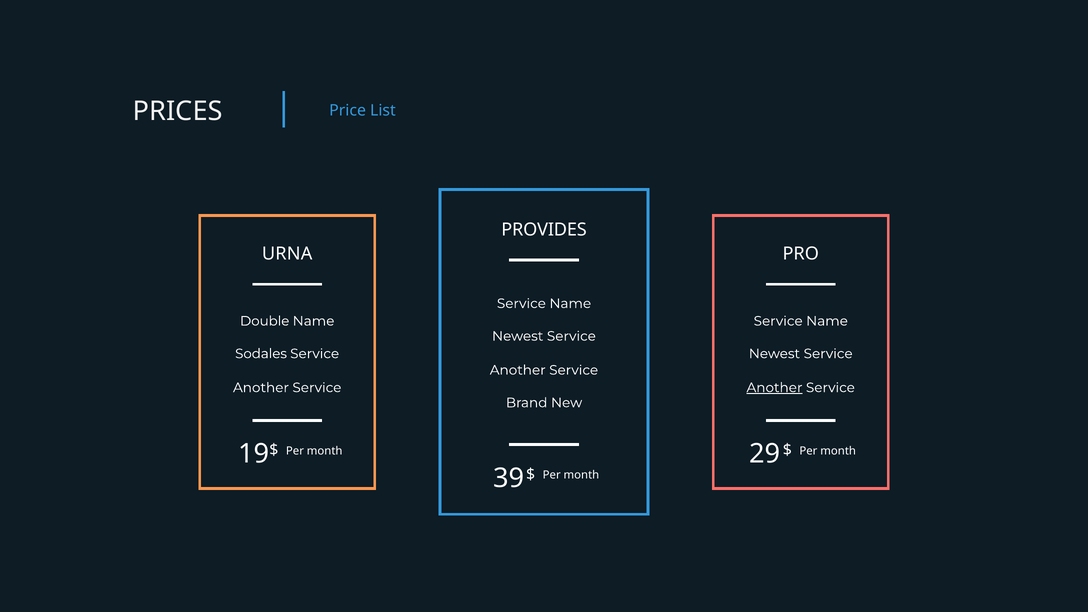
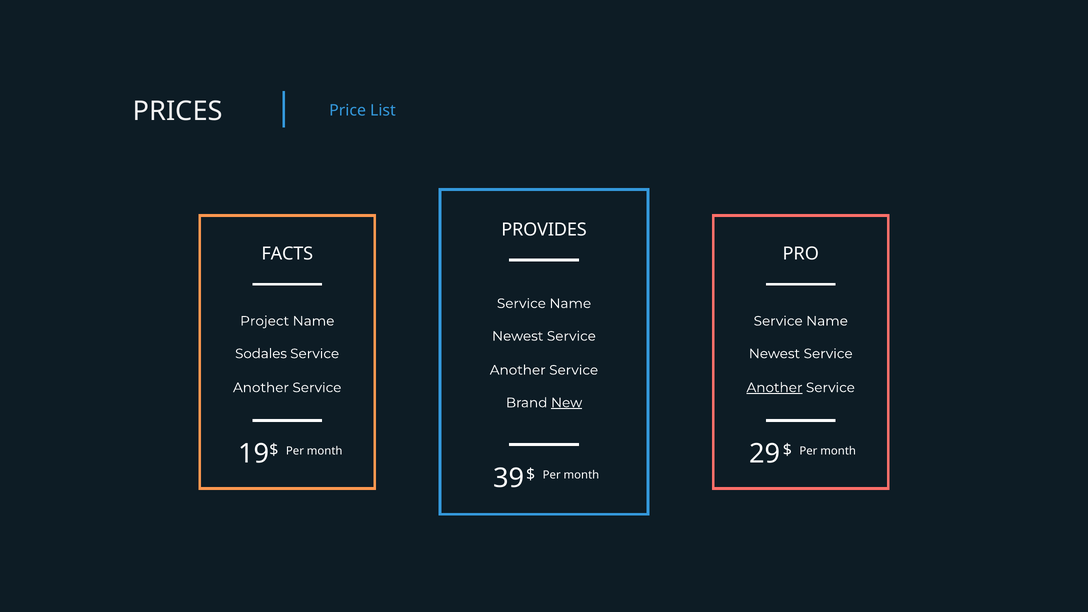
URNA: URNA -> FACTS (287, 254)
Double: Double -> Project (265, 321)
New underline: none -> present (567, 403)
